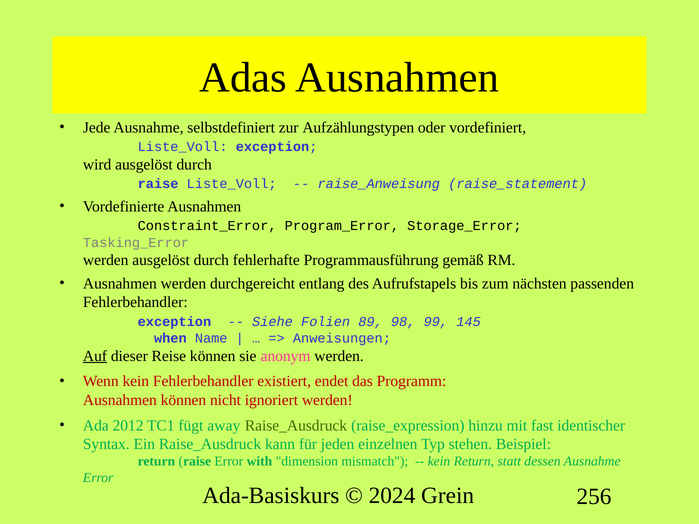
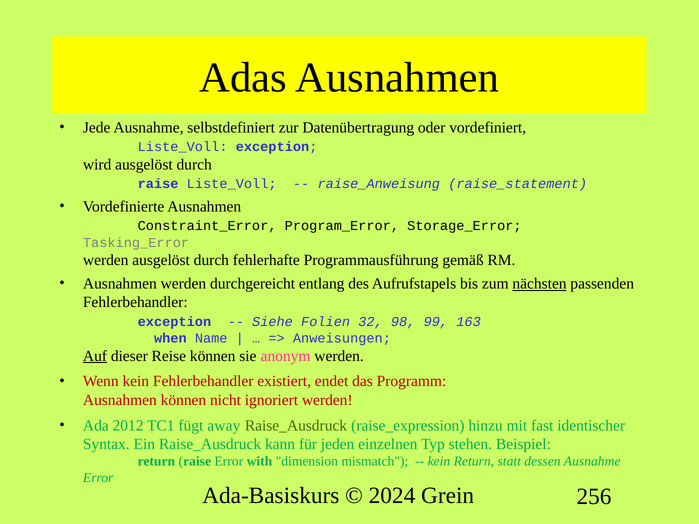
Aufzählungstypen: Aufzählungstypen -> Datenübertragung (358, 127)
nächsten underline: none -> present (540, 284)
89: 89 -> 32 (371, 322)
145: 145 -> 163 (469, 322)
